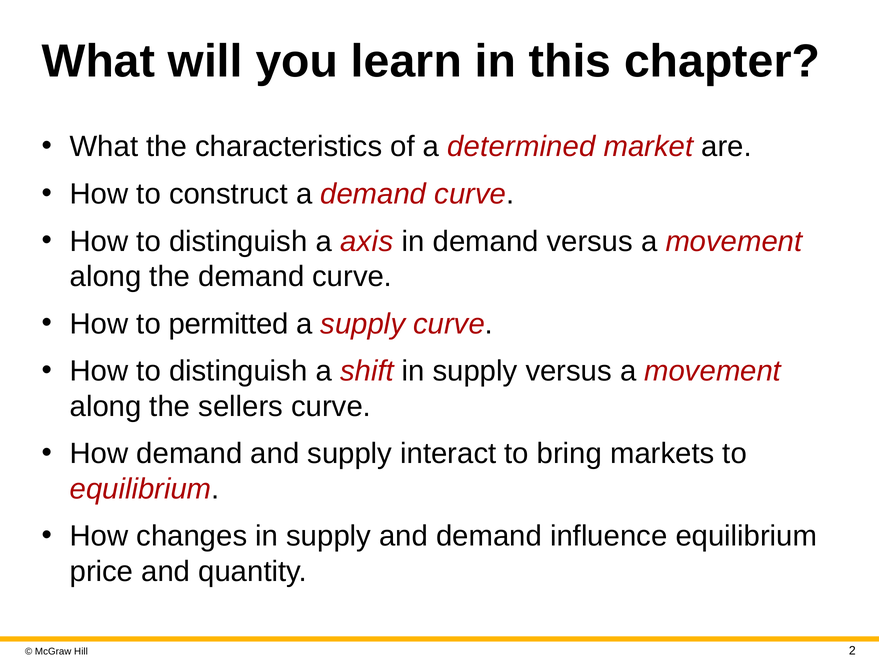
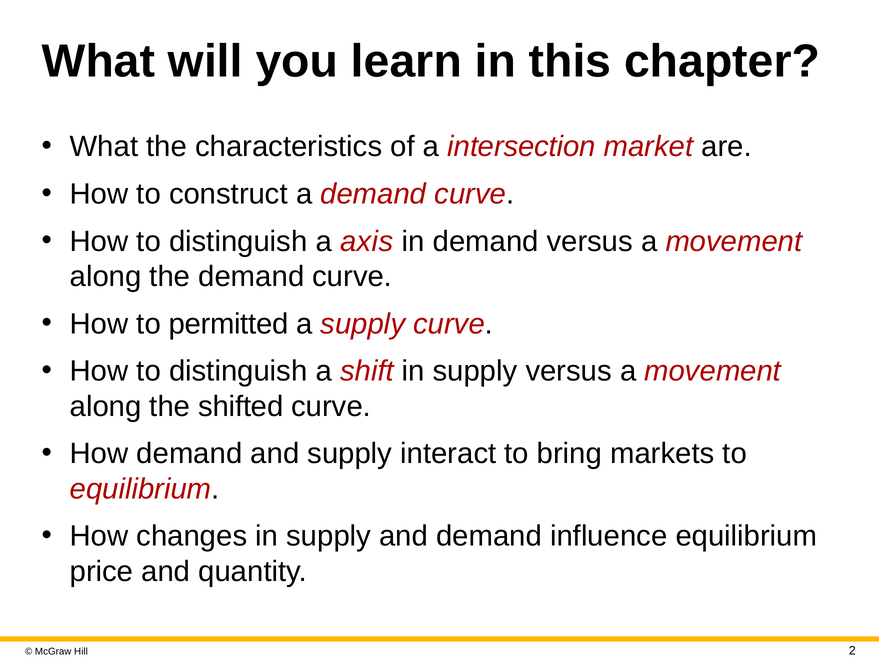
determined: determined -> intersection (522, 147)
sellers: sellers -> shifted (241, 407)
